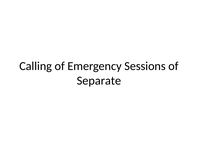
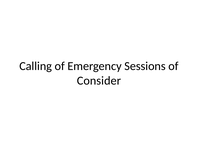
Separate: Separate -> Consider (99, 80)
